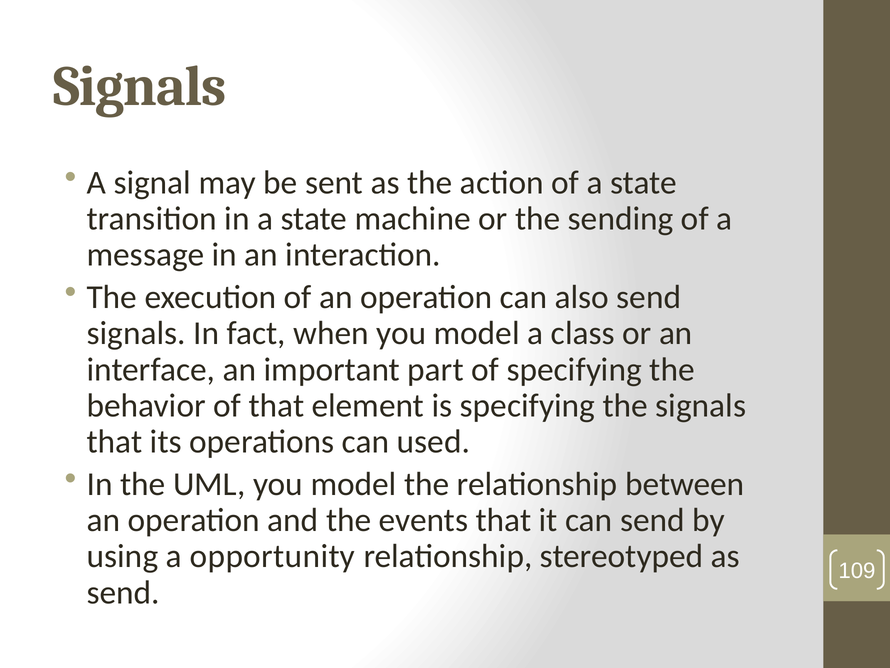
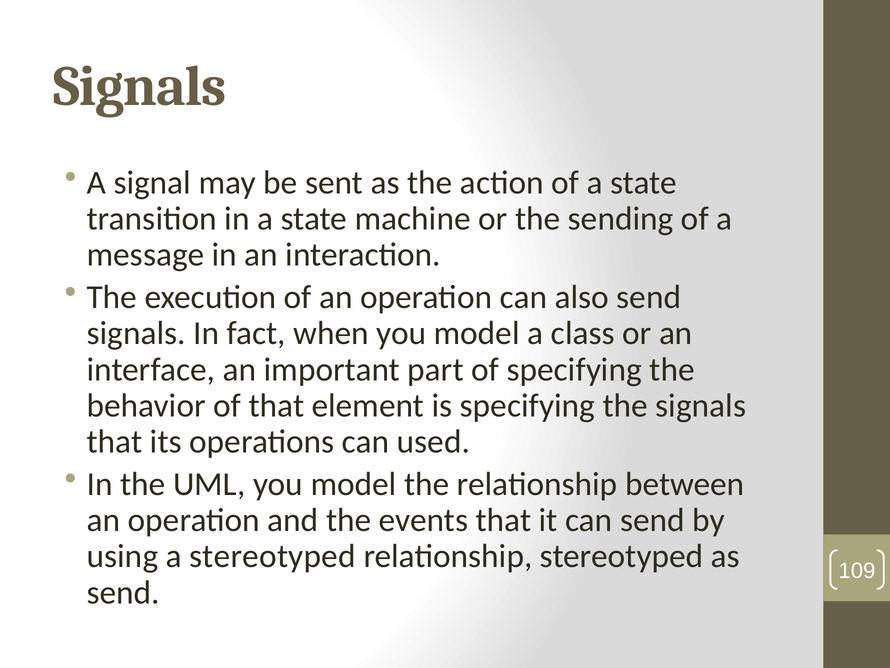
a opportunity: opportunity -> stereotyped (272, 556)
